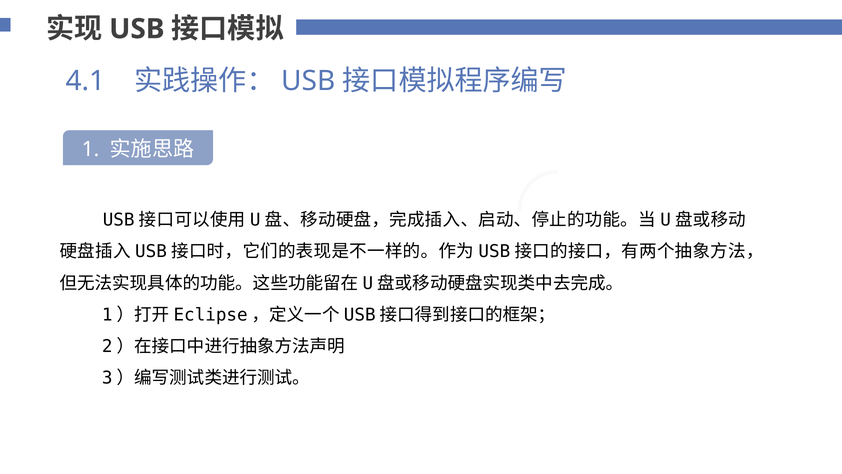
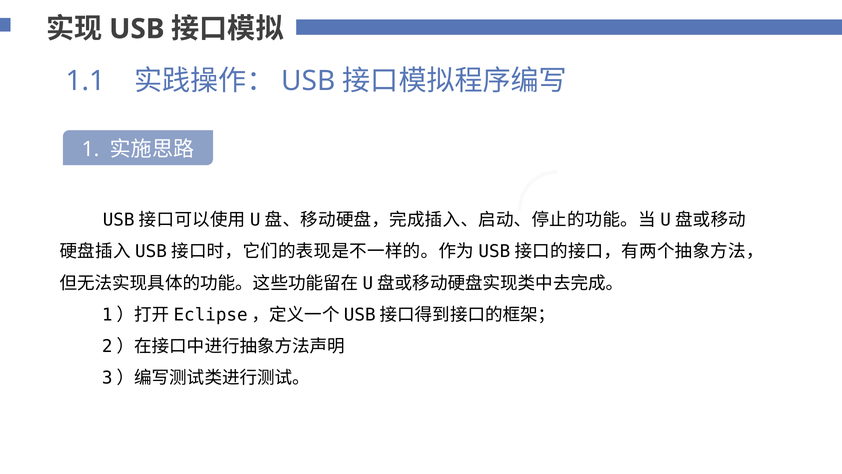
4.1: 4.1 -> 1.1 (86, 81)
